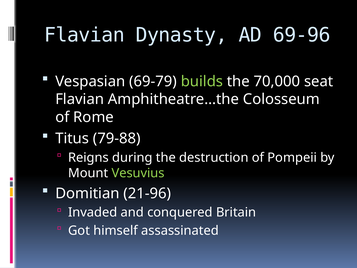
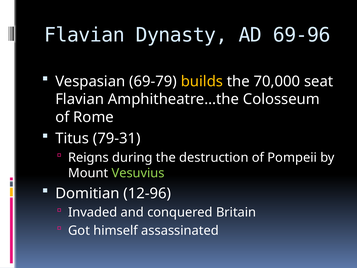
builds colour: light green -> yellow (202, 81)
79-88: 79-88 -> 79-31 (117, 138)
21-96: 21-96 -> 12-96 (147, 193)
